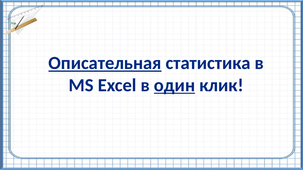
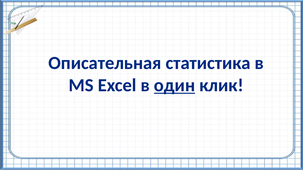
Описательная underline: present -> none (105, 63)
